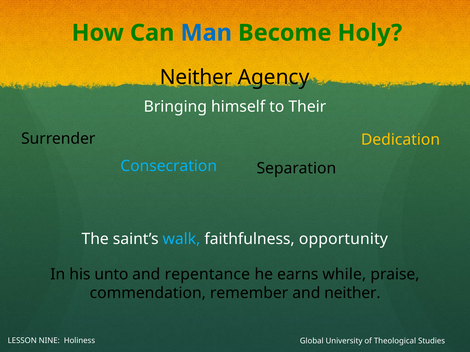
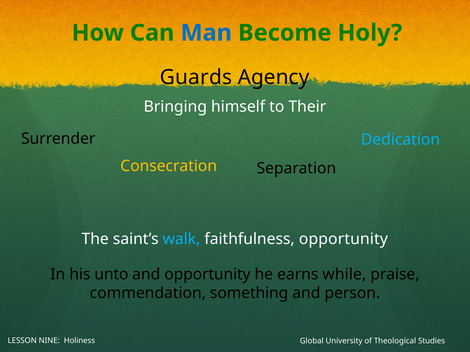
Neither: Neither -> Guards (196, 77)
Dedication colour: yellow -> light blue (401, 140)
Consecration colour: light blue -> yellow (169, 166)
and repentance: repentance -> opportunity (207, 275)
remember: remember -> something (249, 293)
and neither: neither -> person (352, 293)
